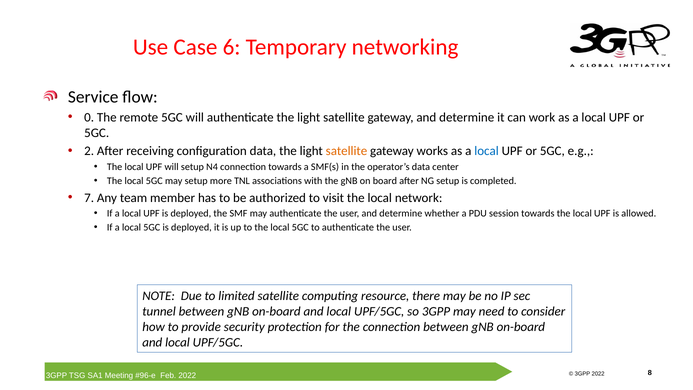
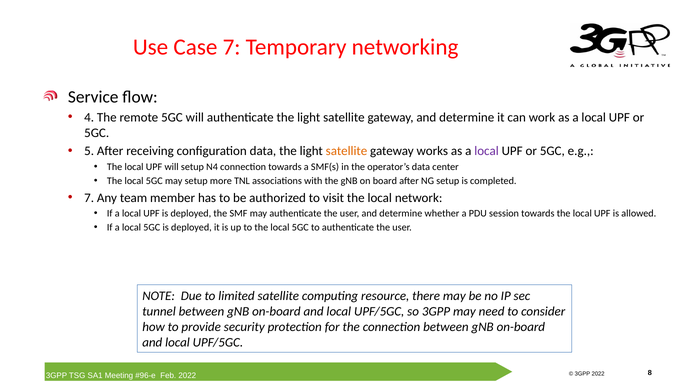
Case 6: 6 -> 7 (232, 47)
0: 0 -> 4 (89, 117)
2: 2 -> 5 (89, 151)
local colour: blue -> purple (487, 151)
